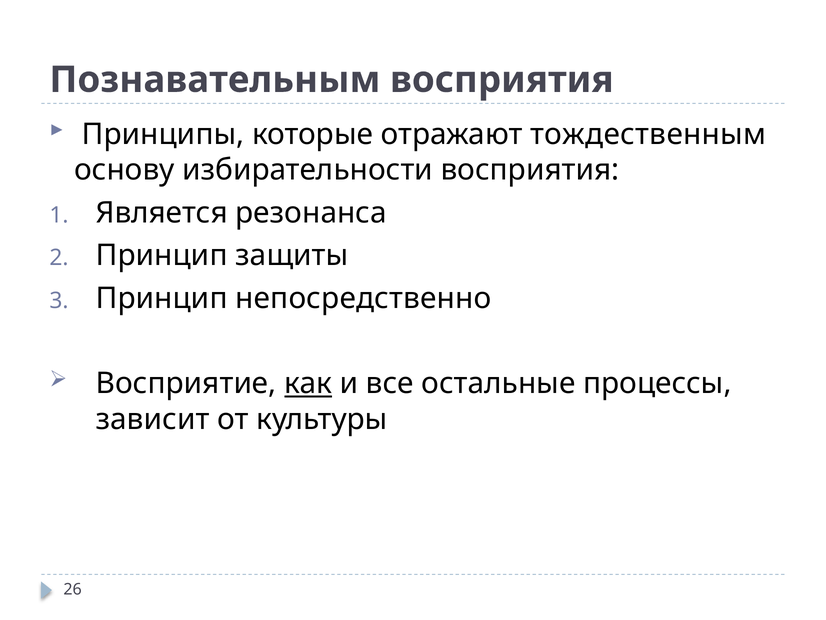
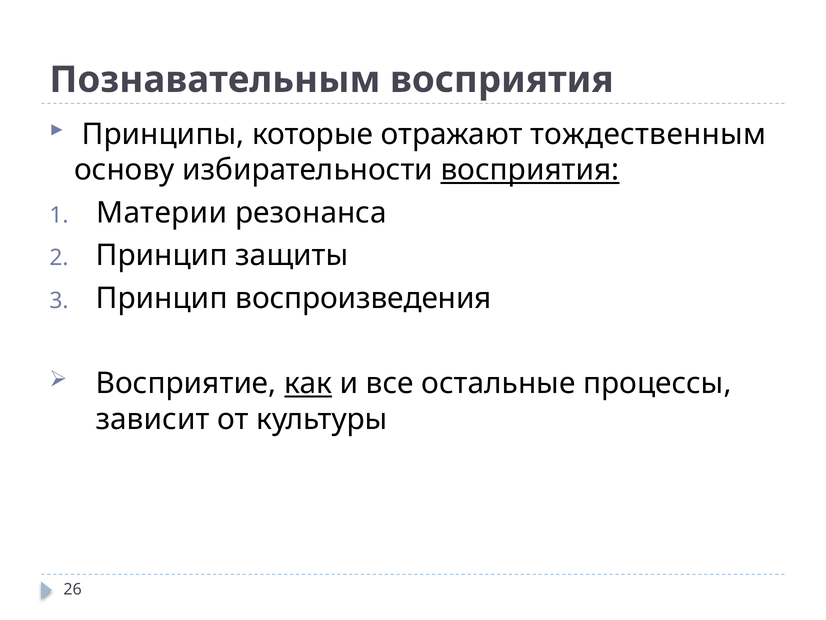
восприятия underline: none -> present (530, 170)
Является: Является -> Материи (162, 213)
непосредственно: непосредственно -> воспроизведения (363, 298)
